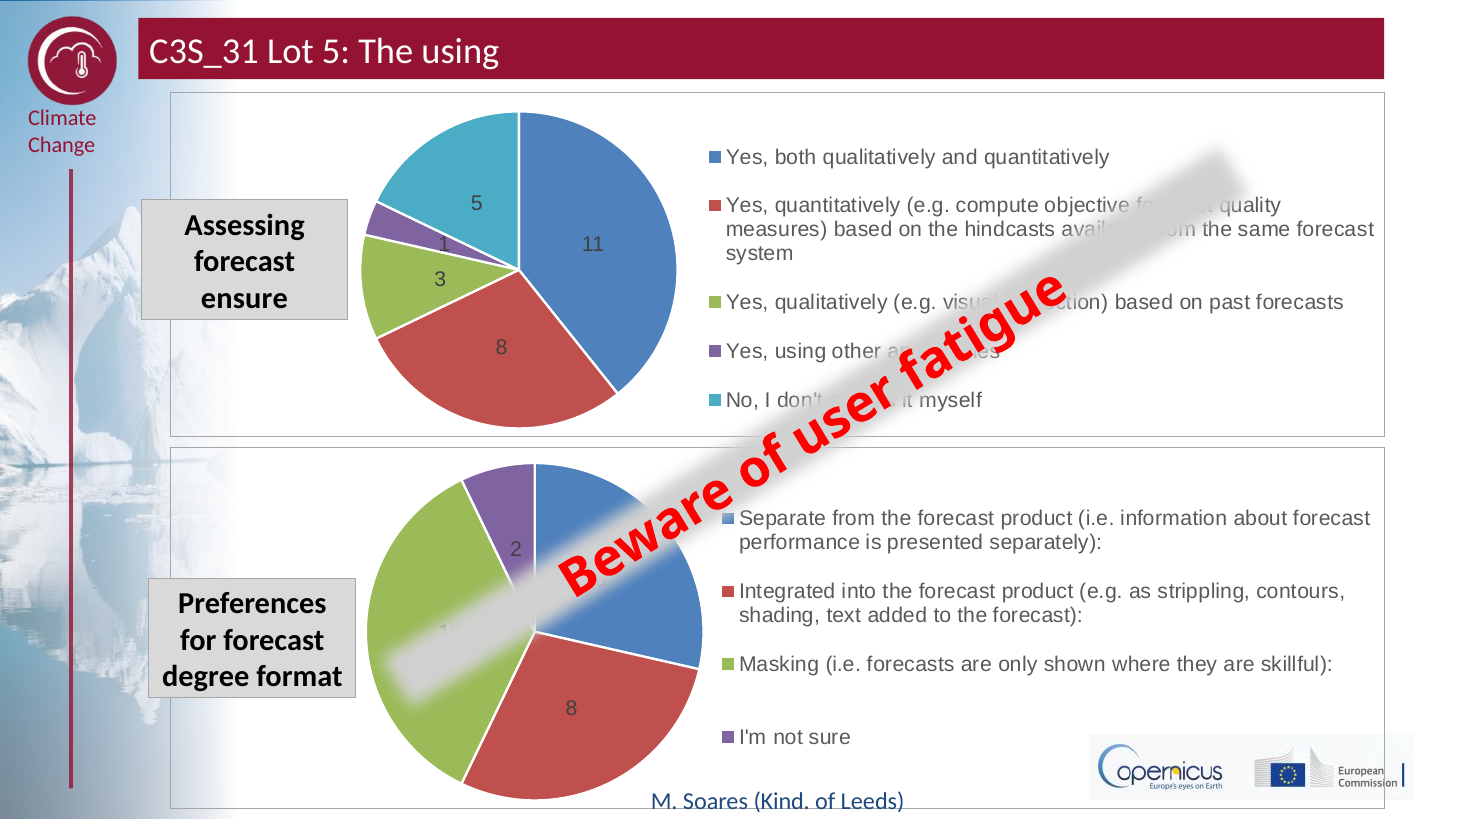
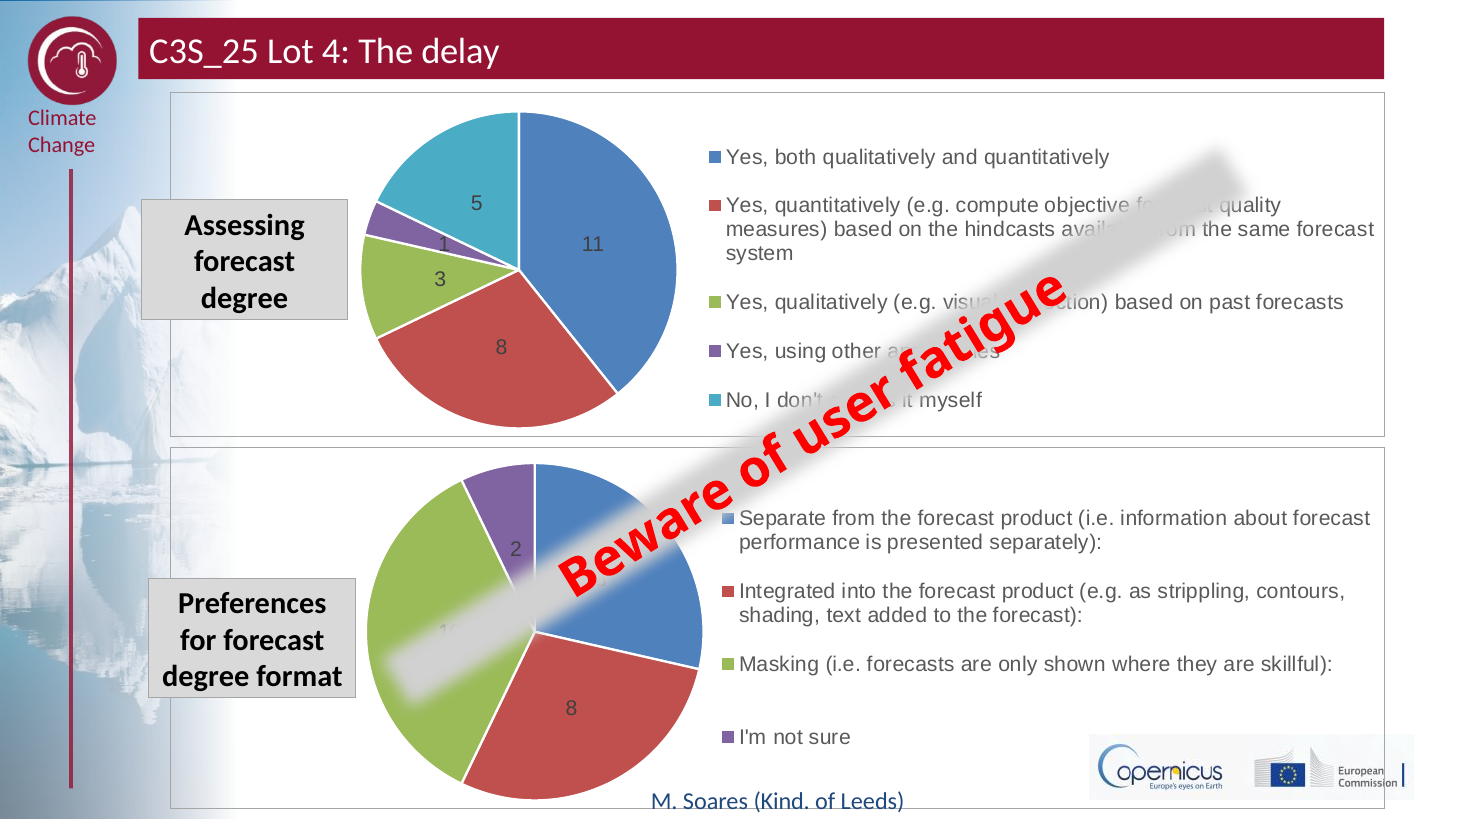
C3S_31: C3S_31 -> C3S_25 (204, 51)
Lot 5: 5 -> 4 (336, 51)
The using: using -> delay (461, 51)
ensure: ensure -> degree (245, 298)
